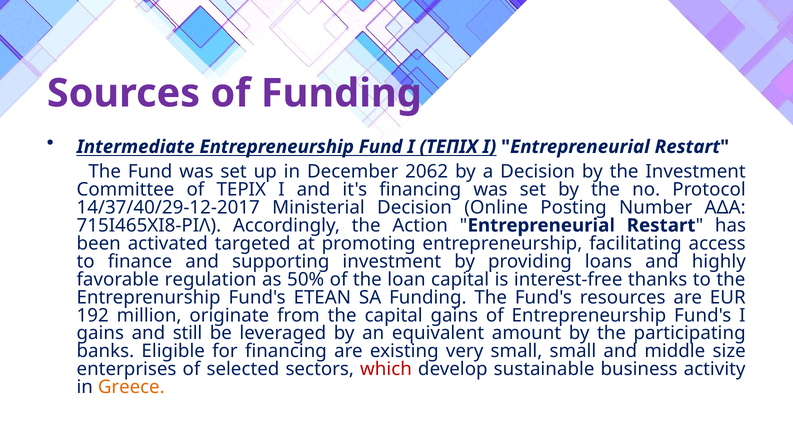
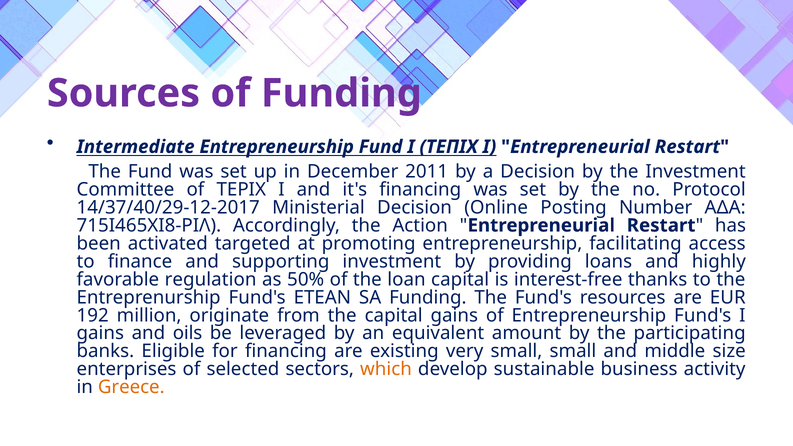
2062: 2062 -> 2011 (427, 172)
still: still -> oils (188, 333)
which colour: red -> orange (386, 369)
